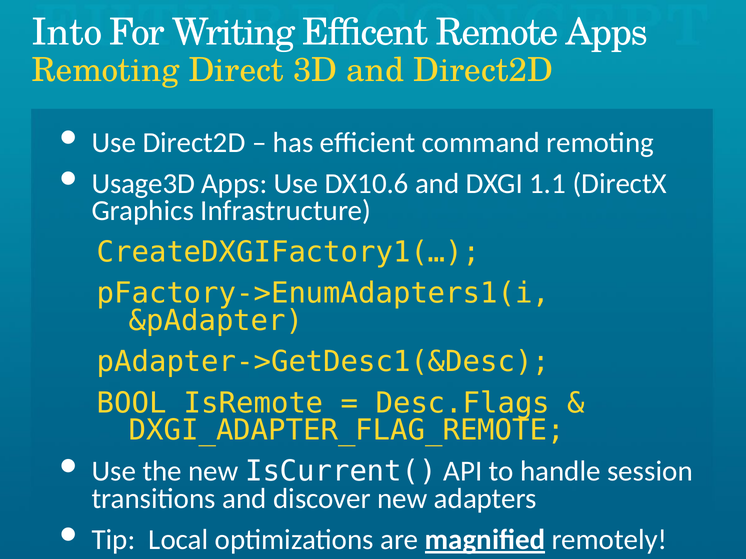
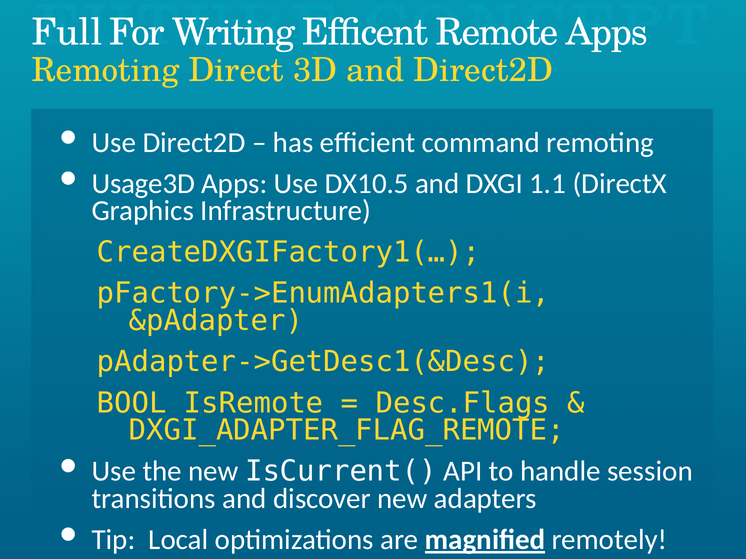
Into: Into -> Full (67, 32)
DX10.6: DX10.6 -> DX10.5 (367, 184)
